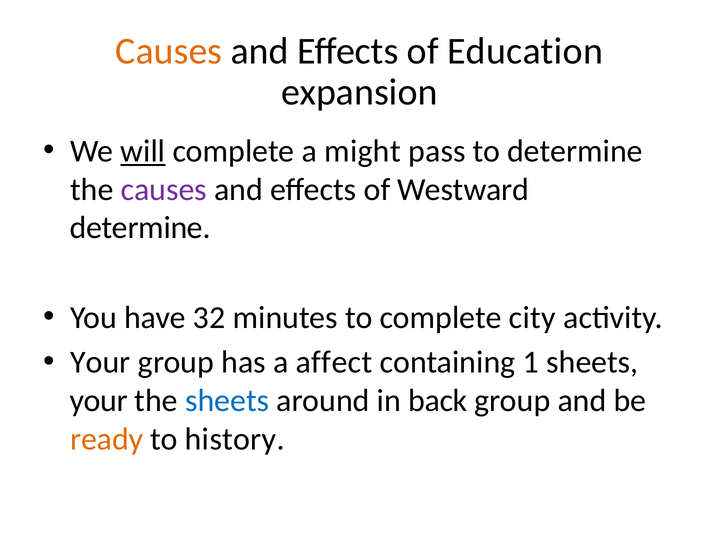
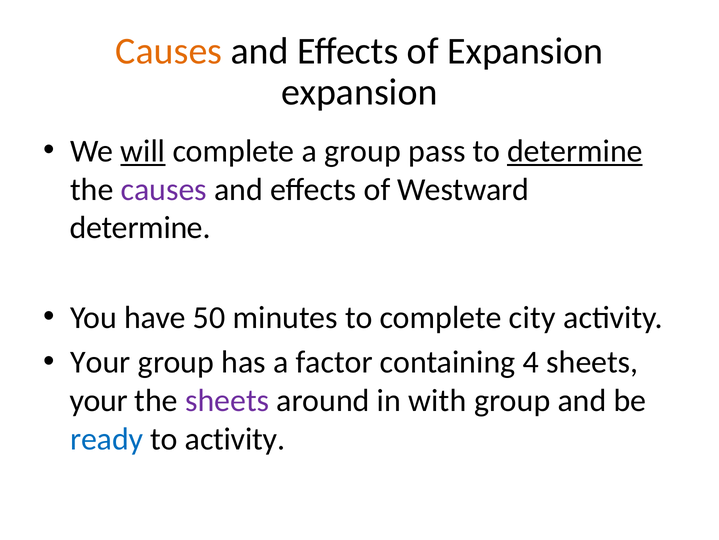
of Education: Education -> Expansion (525, 51)
a might: might -> group (363, 151)
determine underline: none -> present (575, 151)
32: 32 -> 50 (209, 317)
affect: affect -> factor (334, 362)
1: 1 -> 4 (531, 362)
sheets colour: blue -> purple (227, 400)
back: back -> with (437, 400)
ready colour: orange -> blue (107, 439)
to history: history -> activity (235, 439)
